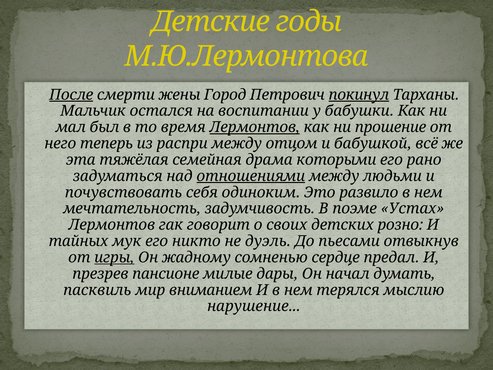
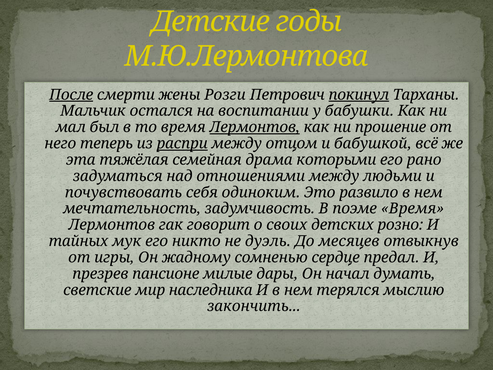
Город: Город -> Розги (225, 95)
распри underline: none -> present (182, 143)
отношениями underline: present -> none (251, 176)
поэме Устах: Устах -> Время (413, 209)
пьесами: пьесами -> месяцев (349, 241)
игры underline: present -> none (114, 257)
пасквиль: пасквиль -> светские (97, 290)
вниманием: вниманием -> наследника (211, 290)
нарушение: нарушение -> закончить (254, 306)
